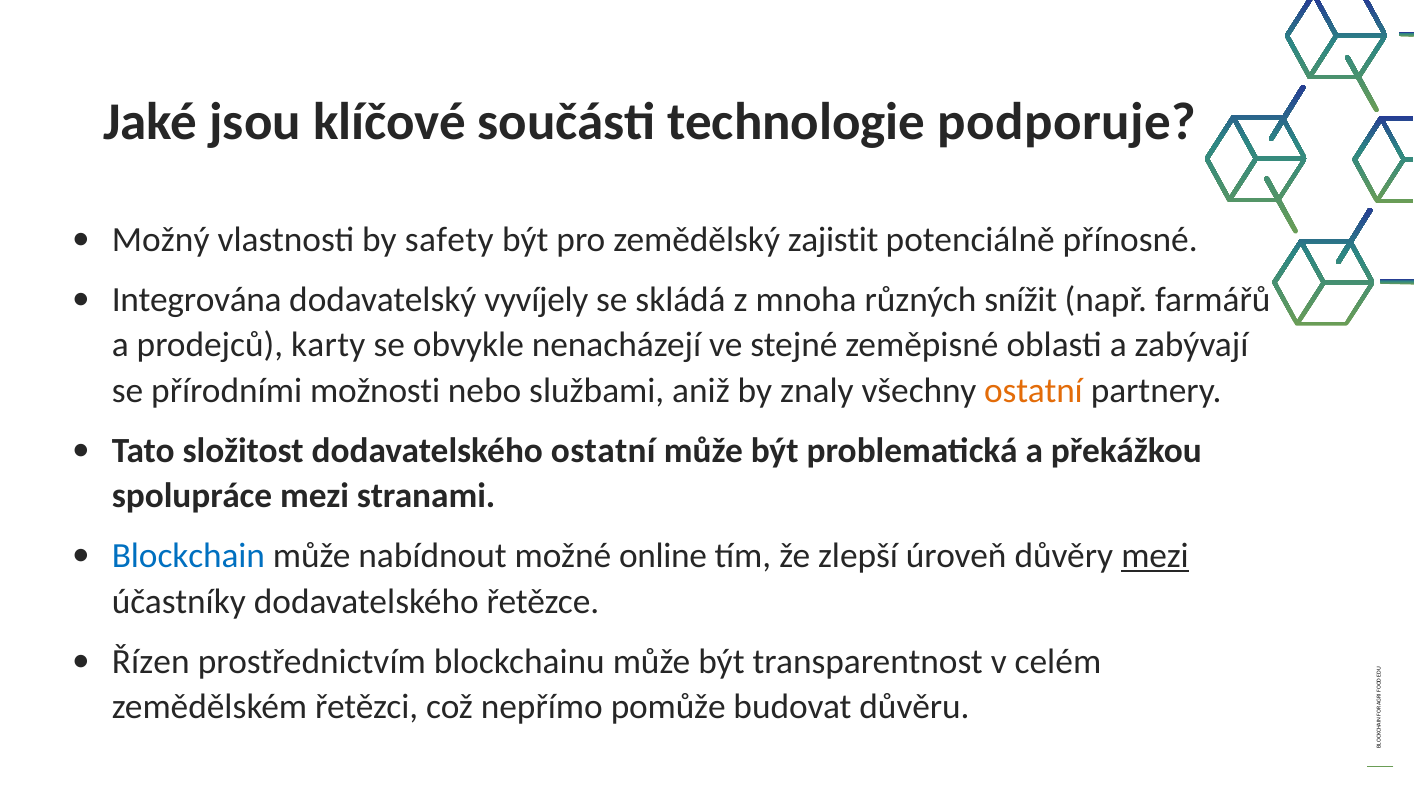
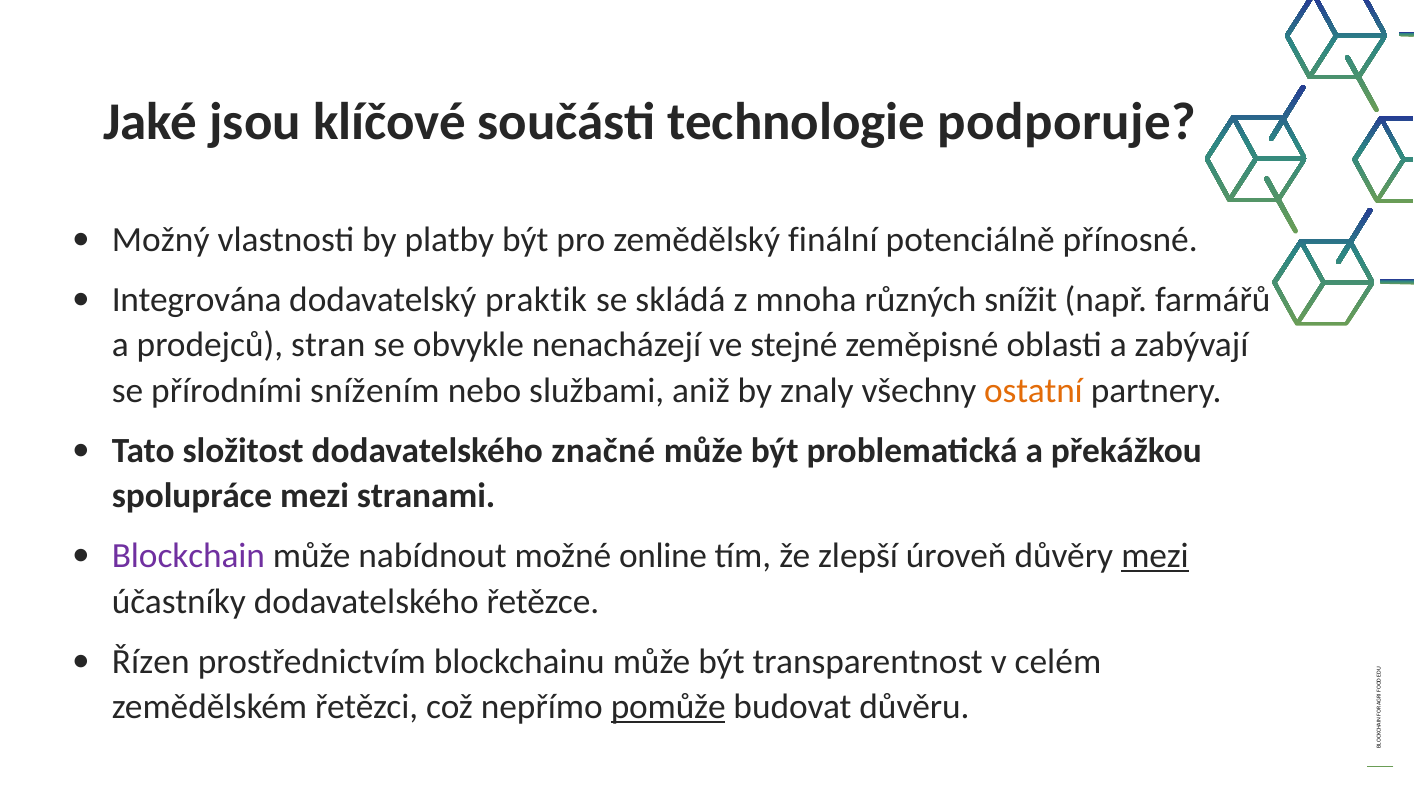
safety: safety -> platby (449, 240)
zajistit: zajistit -> finální (833, 240)
vyvíjely: vyvíjely -> praktik (536, 300)
karty: karty -> stran (328, 345)
možnosti: možnosti -> snížením (375, 391)
dodavatelského ostatní: ostatní -> značné (603, 451)
Blockchain colour: blue -> purple (188, 556)
pomůže underline: none -> present (668, 707)
